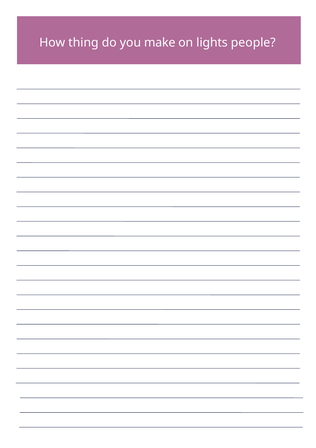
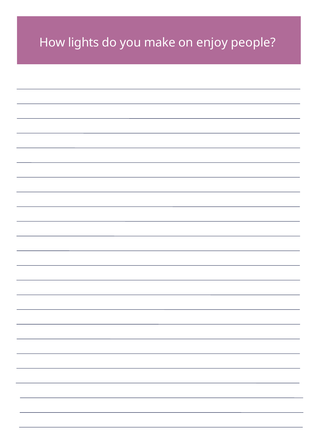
thing: thing -> lights (84, 42)
lights: lights -> enjoy (212, 42)
